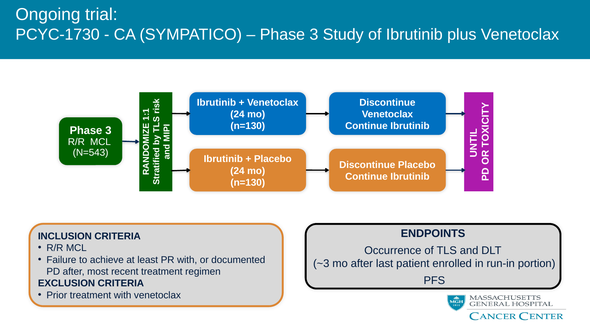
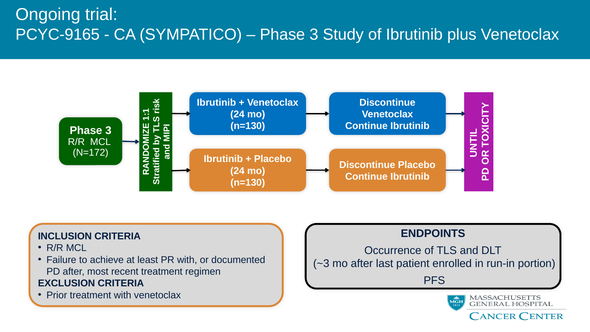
PCYC-1730: PCYC-1730 -> PCYC-9165 (58, 34)
N=543: N=543 -> N=172 (91, 152)
